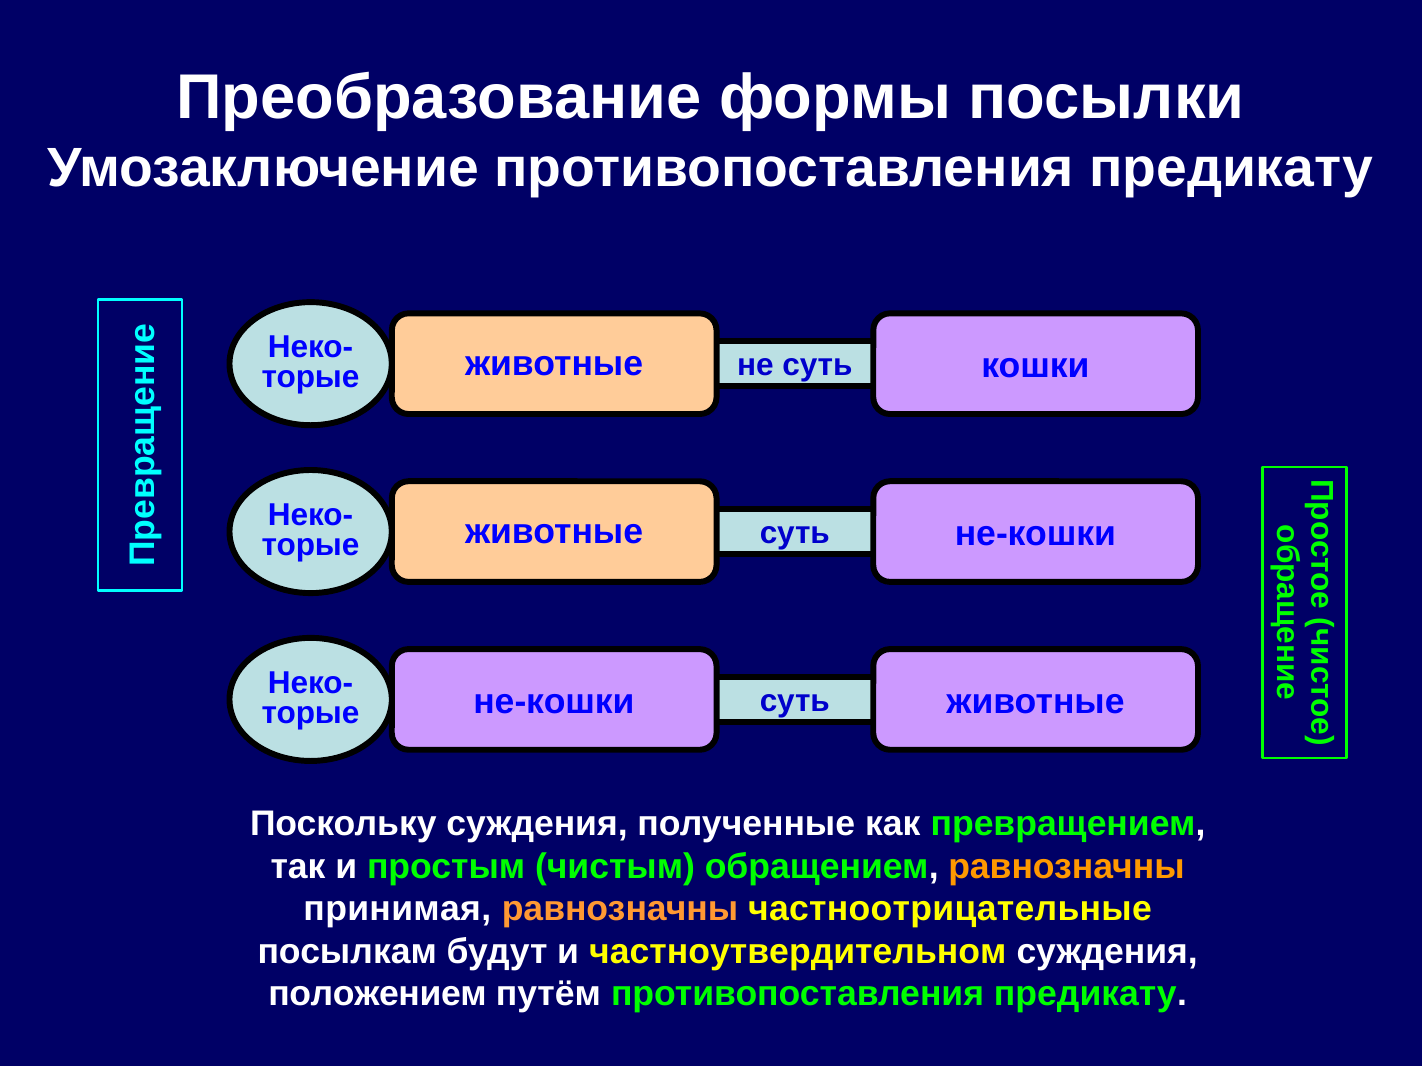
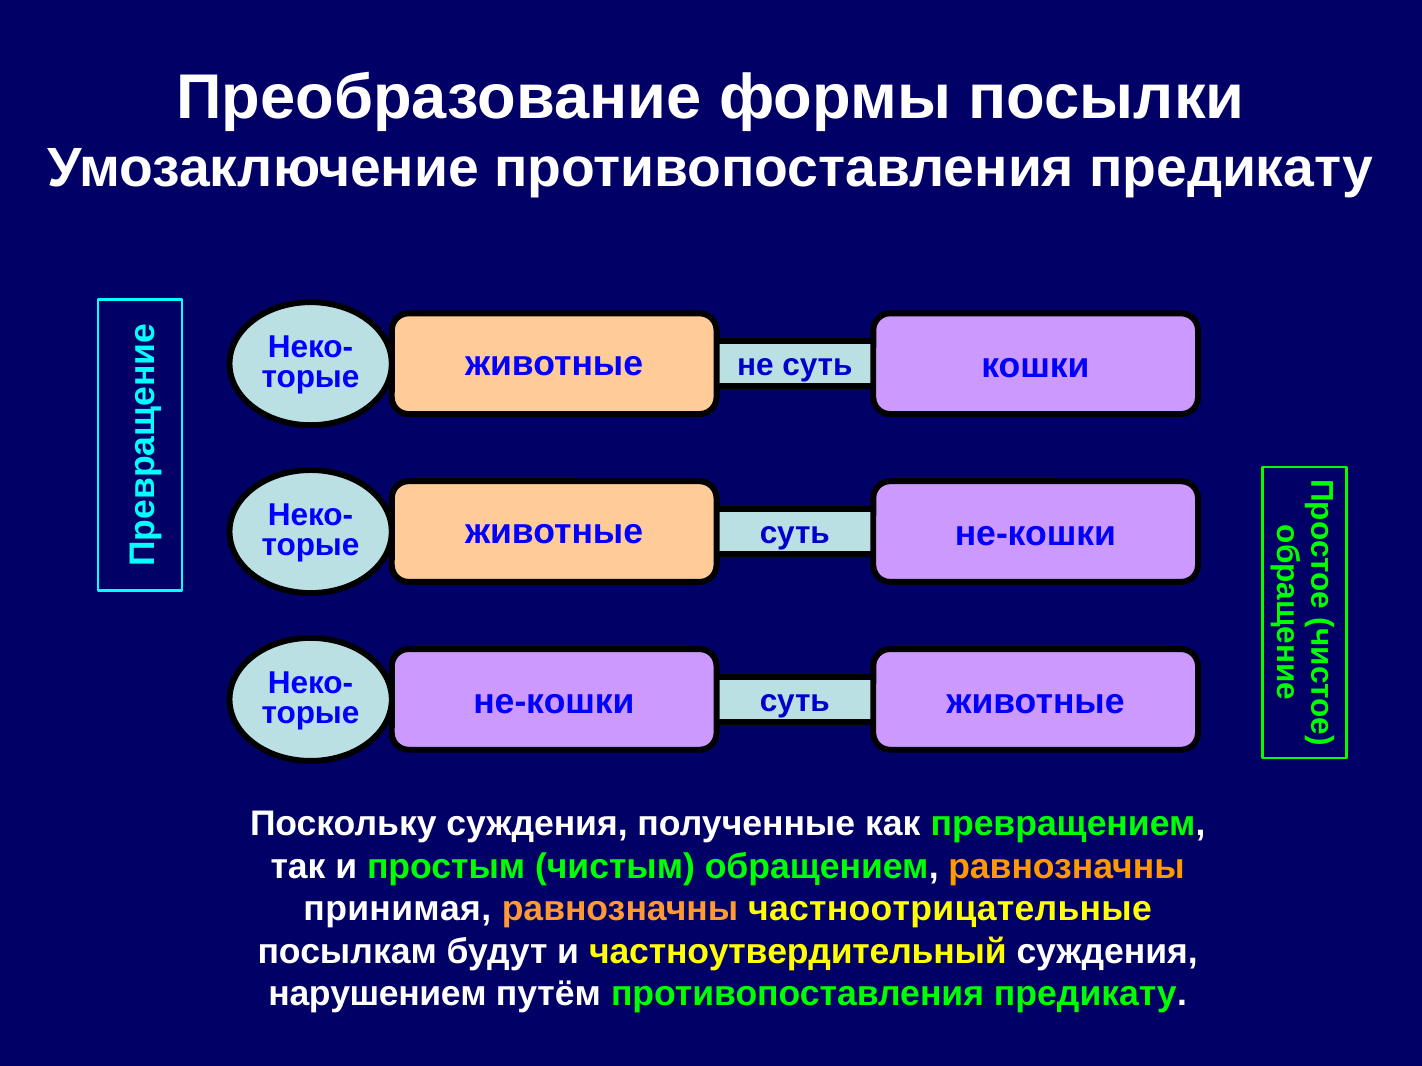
частноутвердительном: частноутвердительном -> частноутвердительный (798, 952)
положением: положением -> нарушением (378, 995)
